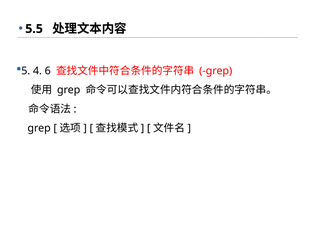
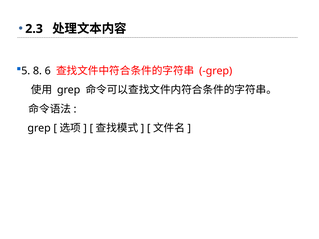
5.5: 5.5 -> 2.3 (34, 29)
4: 4 -> 8 (37, 71)
